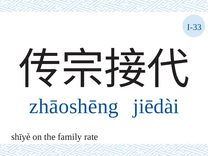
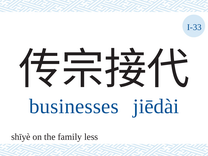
zhāoshēng: zhāoshēng -> businesses (74, 106)
rate: rate -> less (91, 137)
